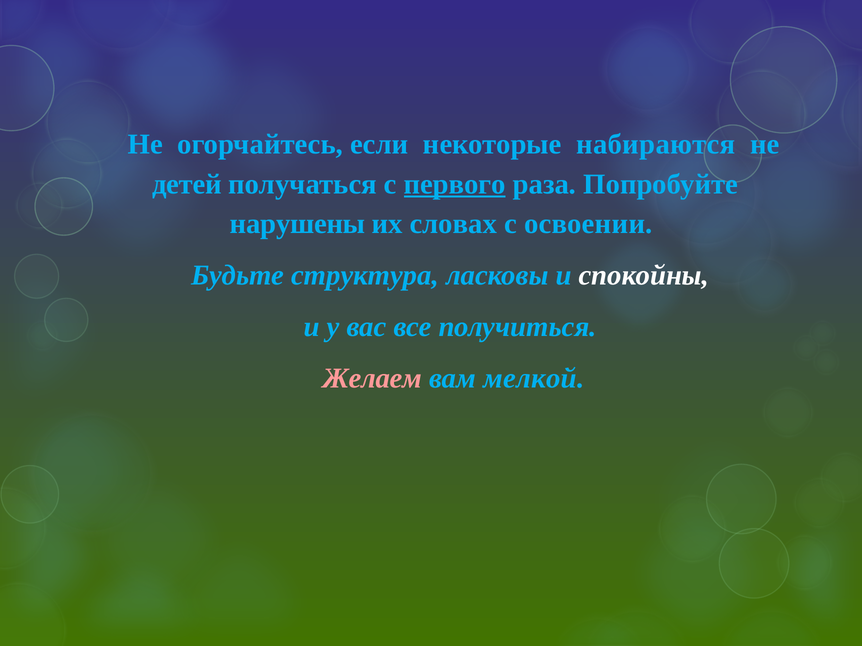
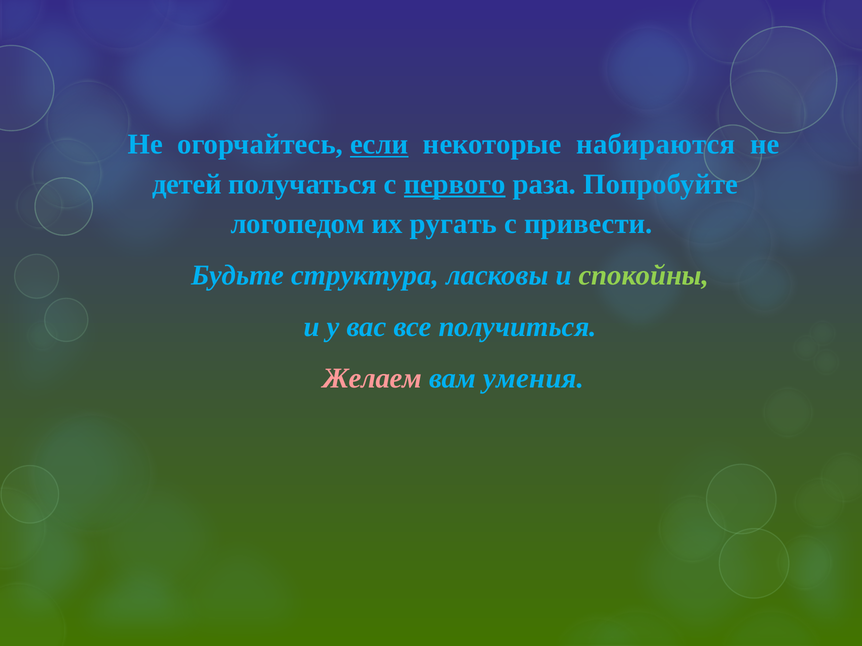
если underline: none -> present (379, 145)
нарушены: нарушены -> логопедом (298, 224)
словах: словах -> ругать (453, 224)
освоении: освоении -> привести (588, 224)
спокойны colour: white -> light green (644, 275)
мелкой: мелкой -> умения (534, 379)
